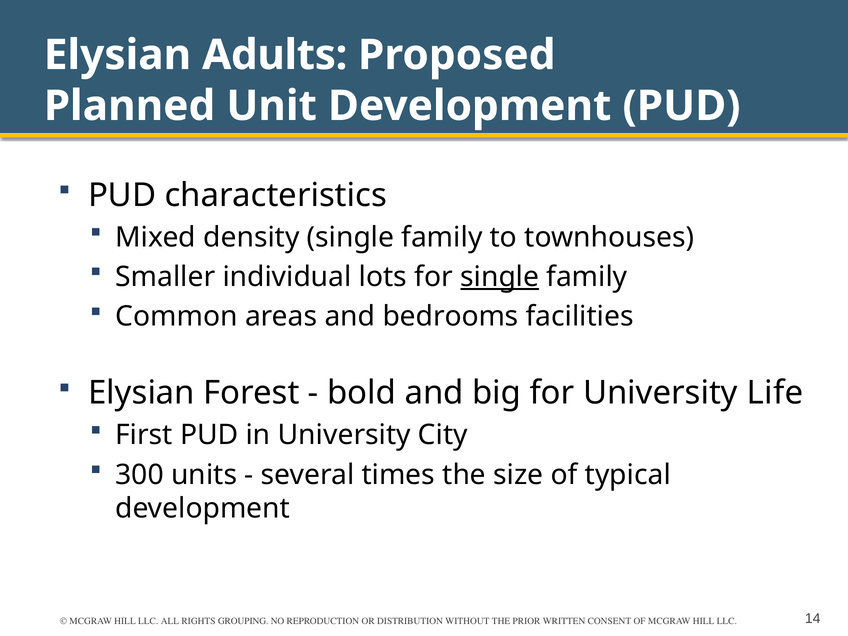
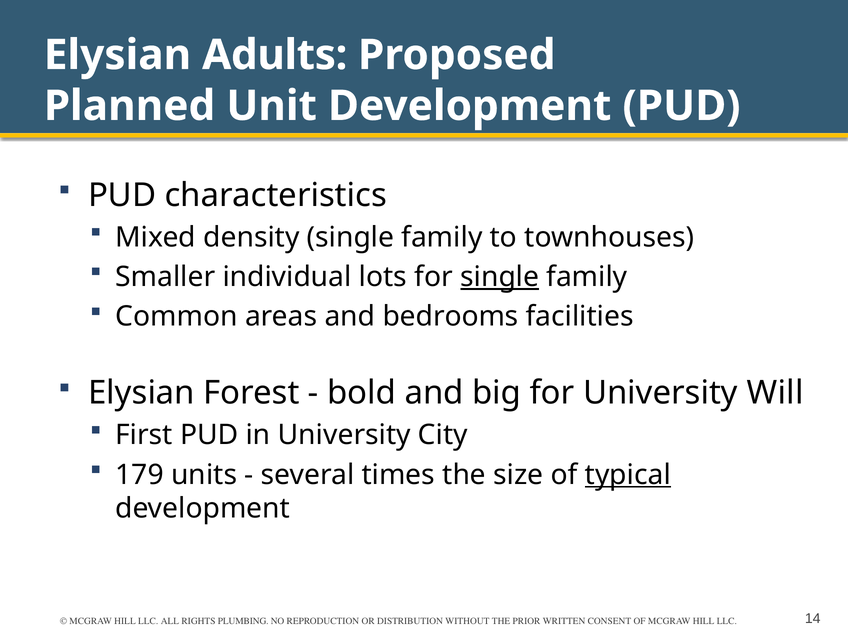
Life: Life -> Will (775, 393)
300: 300 -> 179 (140, 475)
typical underline: none -> present (628, 475)
GROUPING: GROUPING -> PLUMBING (243, 621)
